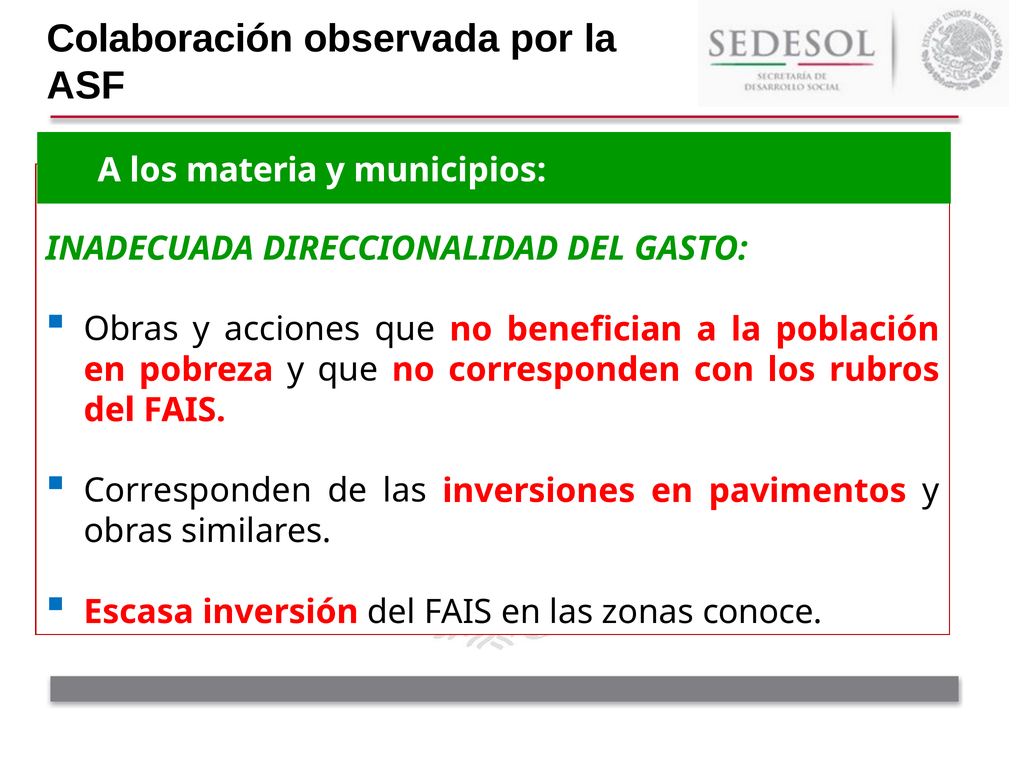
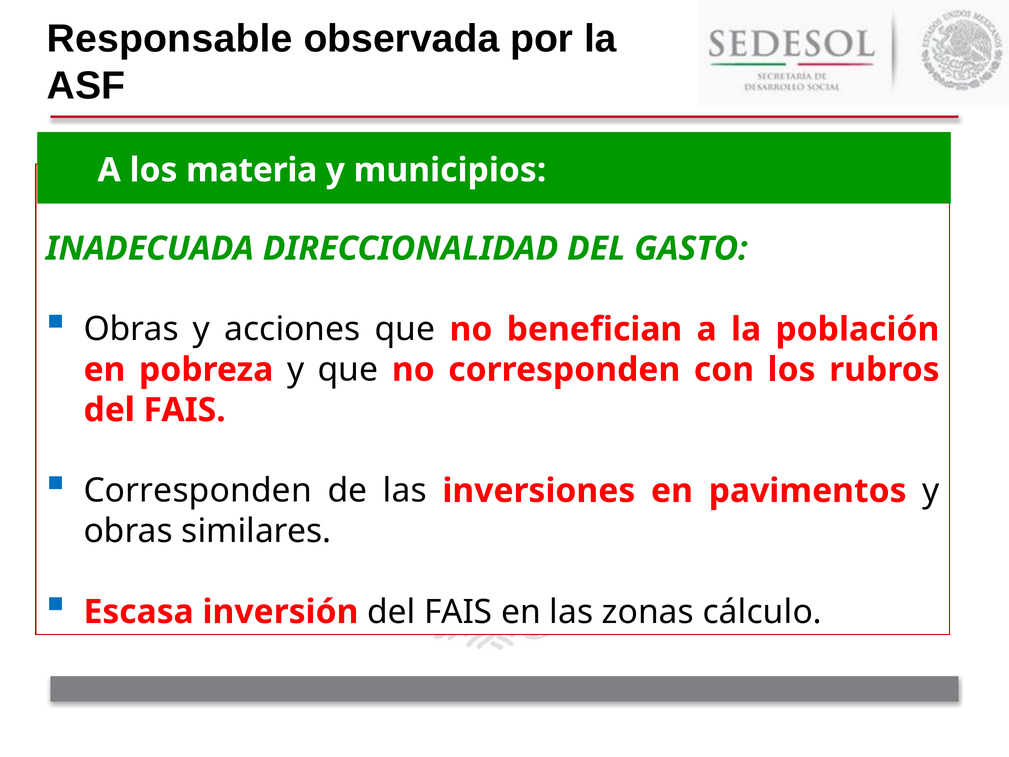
Colaboración: Colaboración -> Responsable (170, 39)
conoce: conoce -> cálculo (762, 612)
